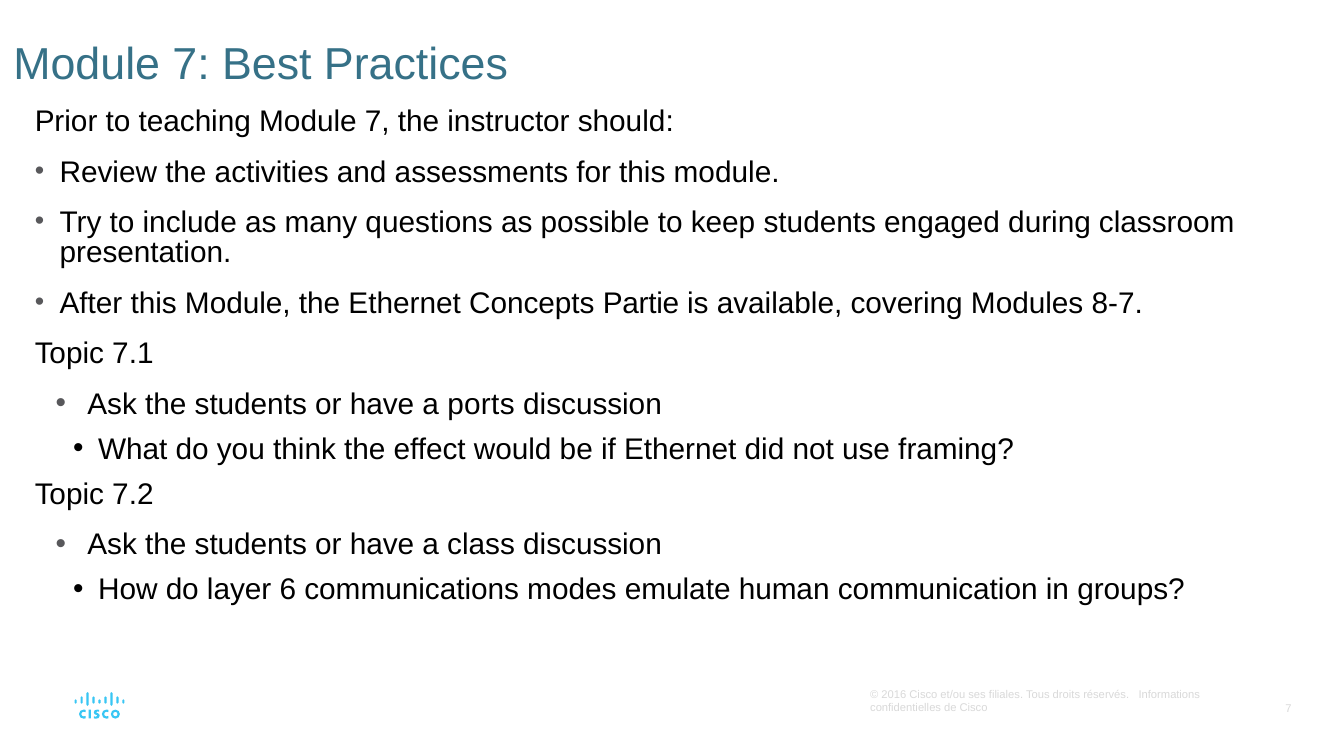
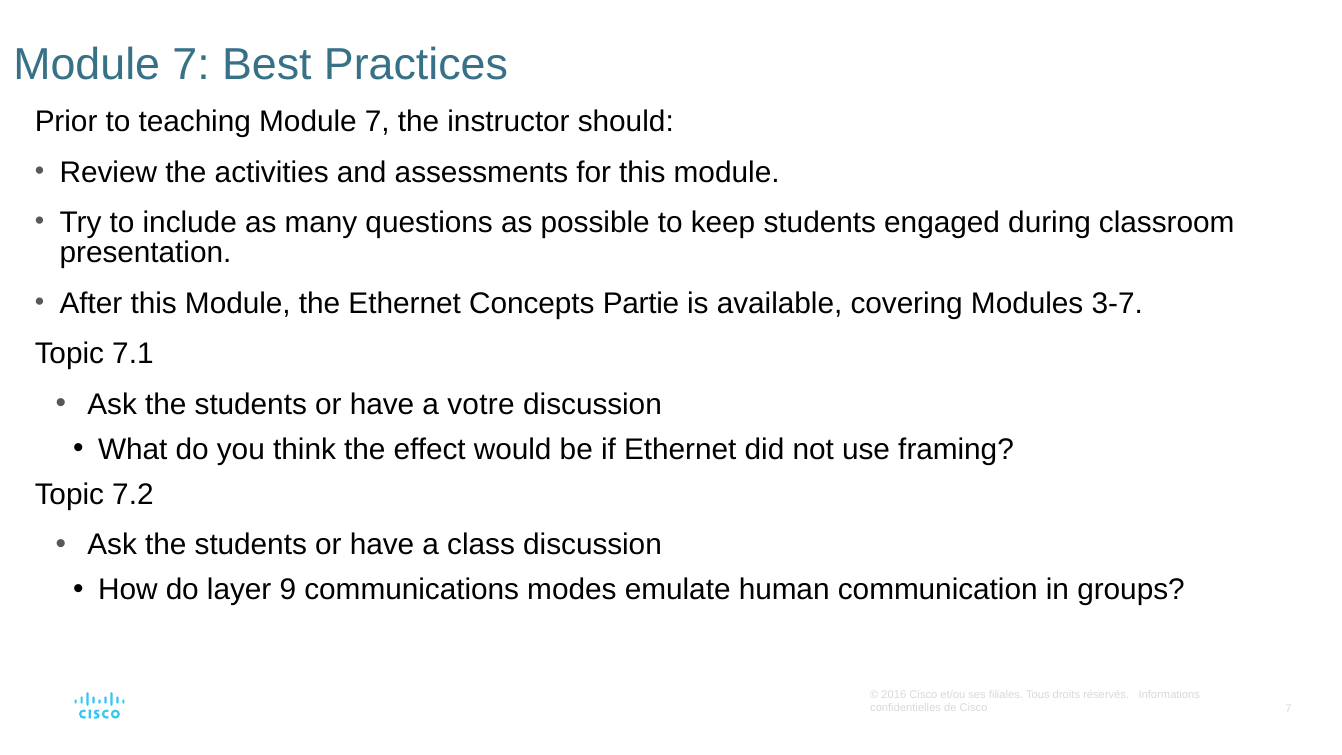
8-7: 8-7 -> 3-7 (1117, 304)
ports: ports -> votre (481, 405)
6: 6 -> 9 (288, 590)
